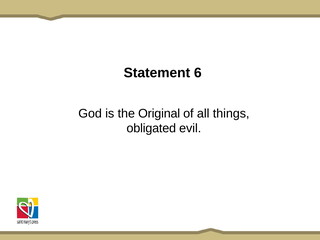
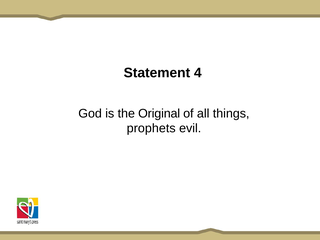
6: 6 -> 4 (198, 73)
obligated: obligated -> prophets (151, 128)
